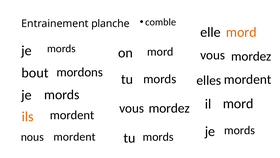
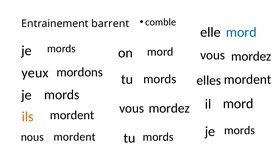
planche: planche -> barrent (110, 24)
mord colour: orange -> blue (241, 32)
bout: bout -> yeux (35, 73)
